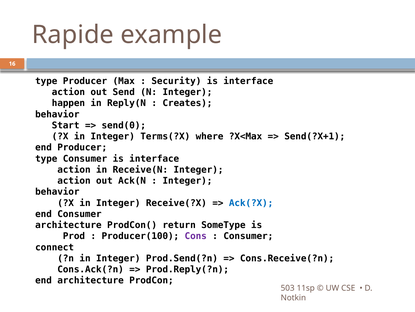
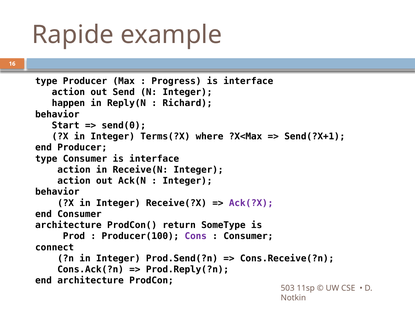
Security: Security -> Progress (176, 81)
Creates: Creates -> Richard (187, 103)
Ack(?X colour: blue -> purple (251, 203)
